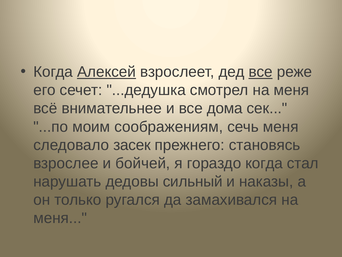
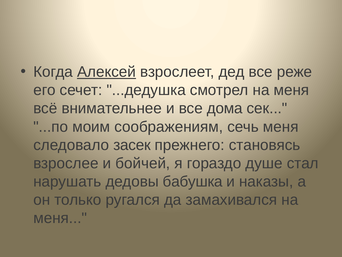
все underline: present -> none (261, 72)
гораздо когда: когда -> душе (264, 163)
сильный: сильный -> бабушка (193, 181)
